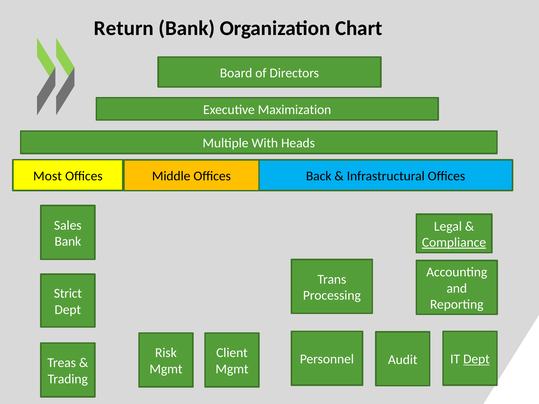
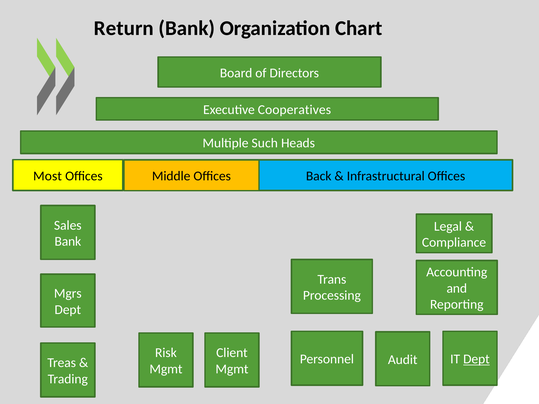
Maximization: Maximization -> Cooperatives (294, 110)
With: With -> Such (265, 143)
Compliance underline: present -> none (454, 243)
Strict: Strict -> Mgrs (68, 294)
